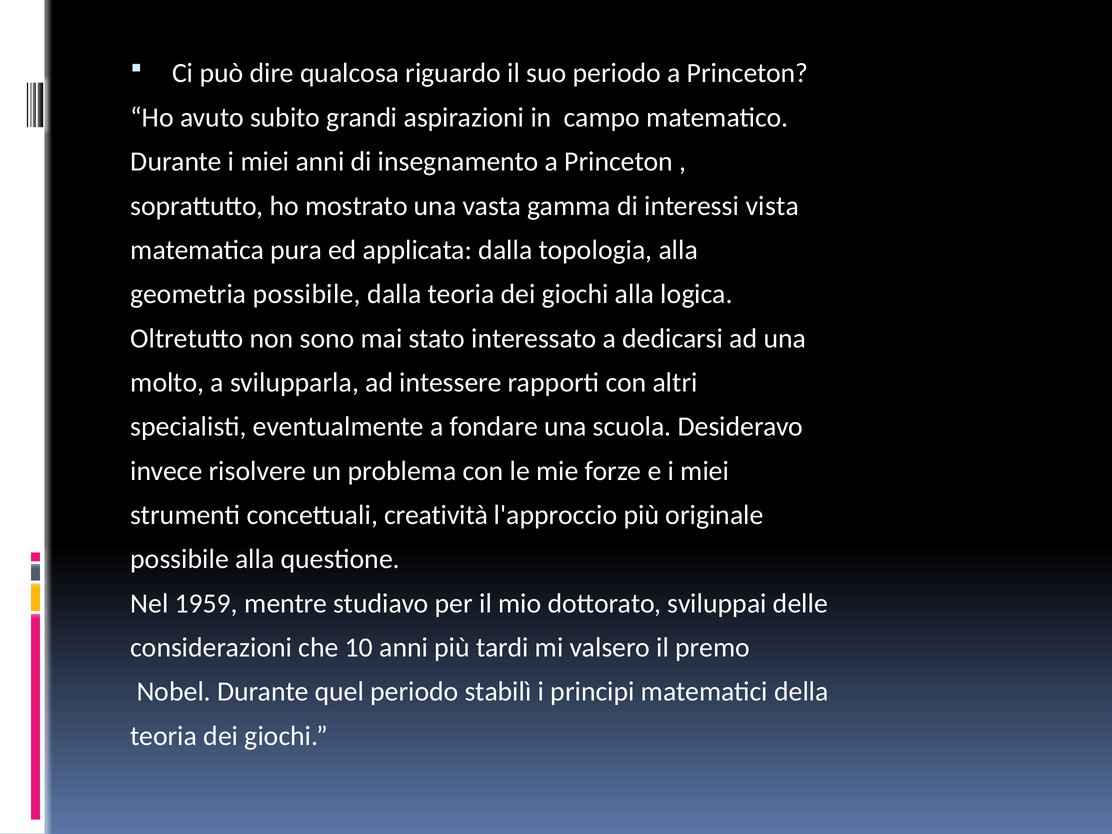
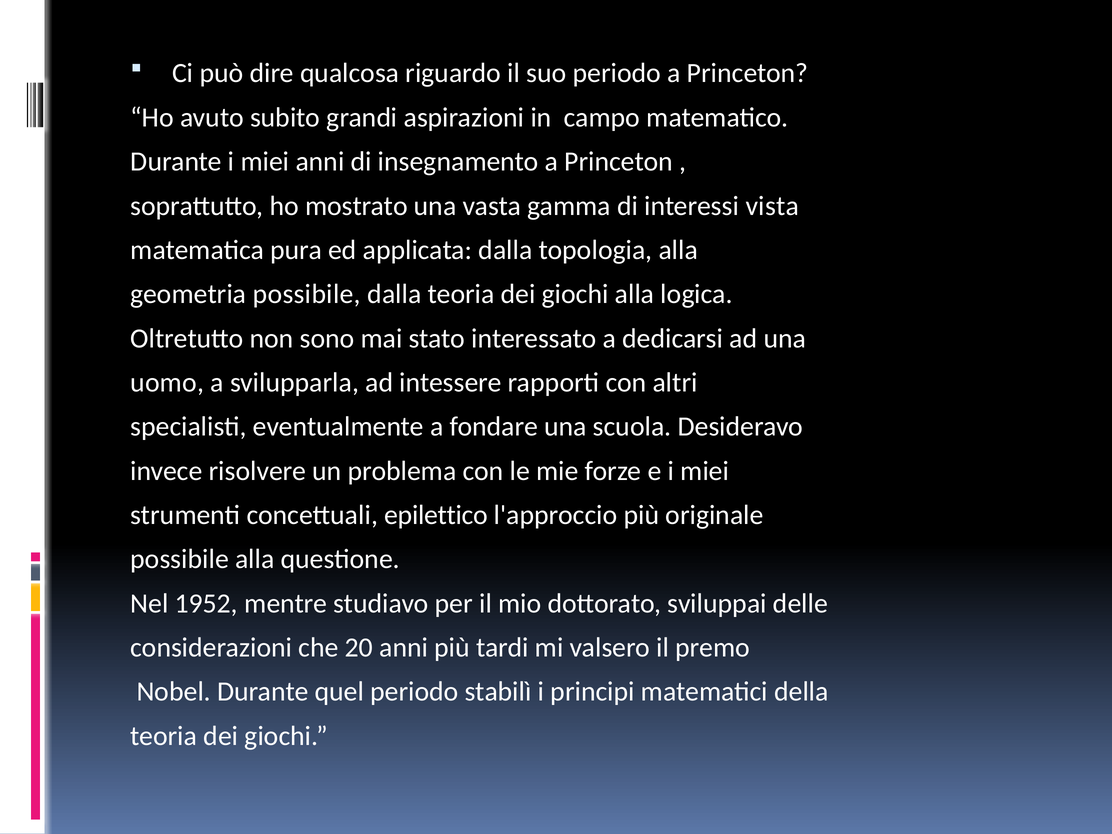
molto: molto -> uomo (167, 383)
creatività: creatività -> epilettico (436, 515)
1959: 1959 -> 1952 (206, 603)
10: 10 -> 20 (359, 648)
